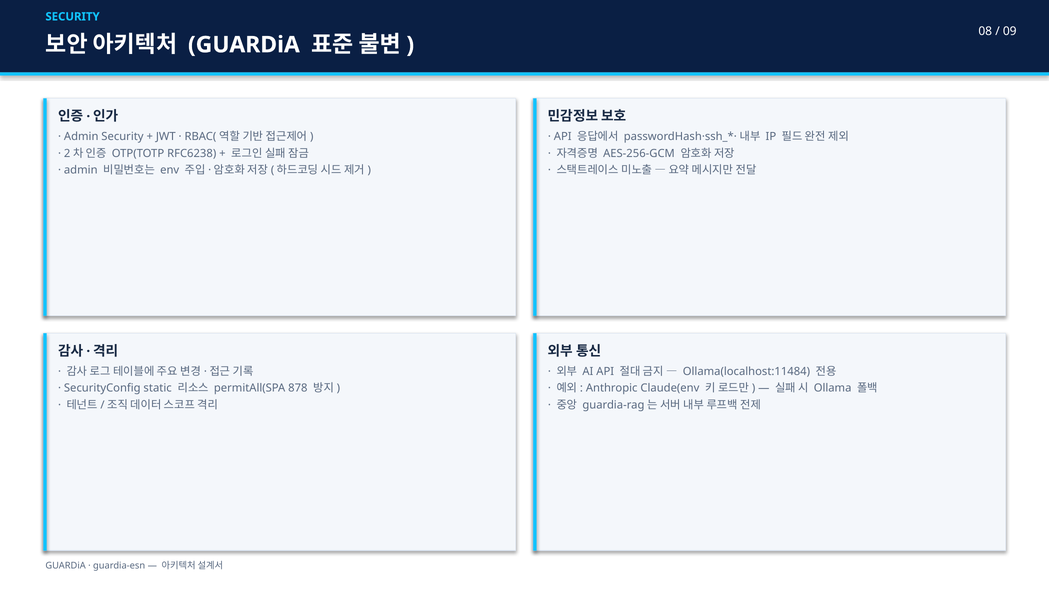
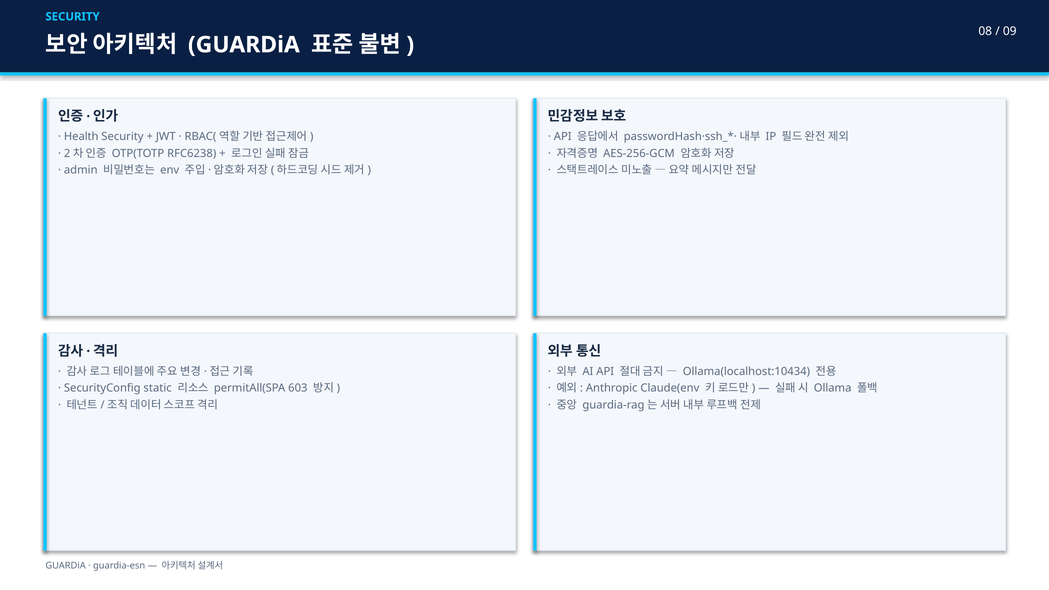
Admin: Admin -> Health (81, 137)
Ollama(localhost:11484: Ollama(localhost:11484 -> Ollama(localhost:10434 (746, 372)
878: 878 -> 603 (298, 388)
